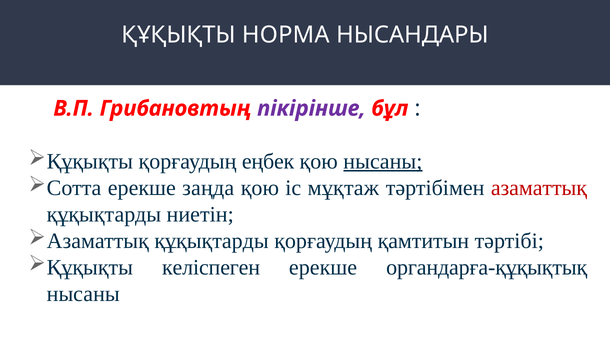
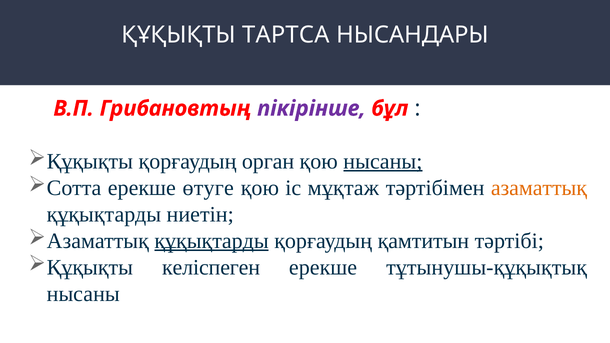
НОРМА: НОРМА -> ТАРТСА (286, 35)
еңбек: еңбек -> орган (268, 161)
заңда: заңда -> өтуге (208, 188)
азаматтық colour: red -> orange (539, 188)
құқықтарды underline: none -> present (212, 241)
органдарға-құқықтық: органдарға-құқықтық -> тұтынушы-құқықтық (487, 267)
